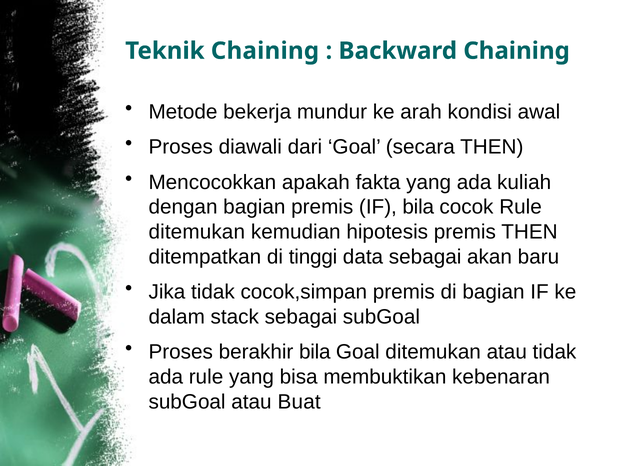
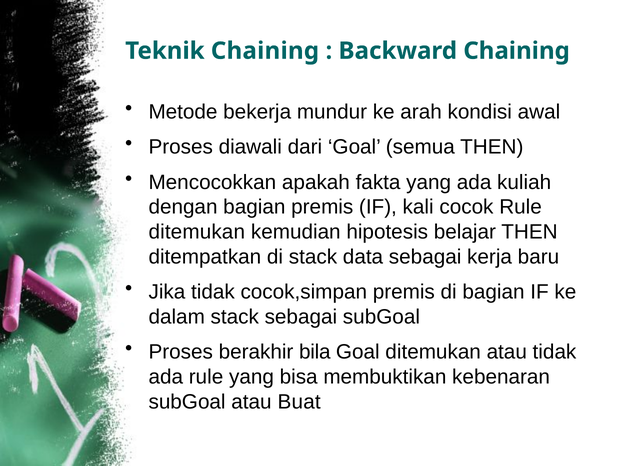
secara: secara -> semua (420, 147)
IF bila: bila -> kali (418, 207)
hipotesis premis: premis -> belajar (465, 232)
di tinggi: tinggi -> stack (313, 257)
akan: akan -> kerja (490, 257)
